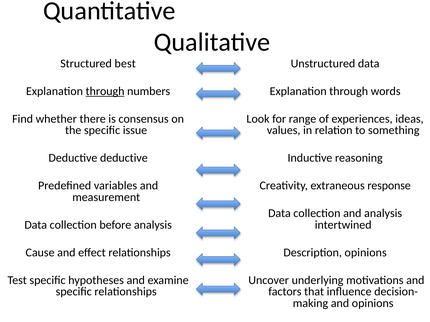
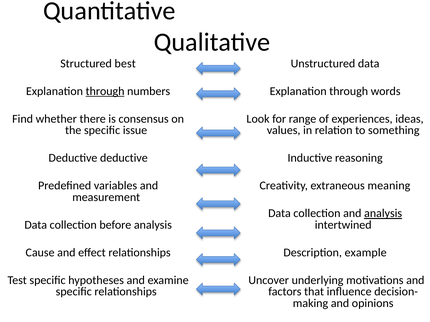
response: response -> meaning (389, 186)
analysis underline: none -> present (383, 214)
Description opinions: opinions -> example (366, 253)
